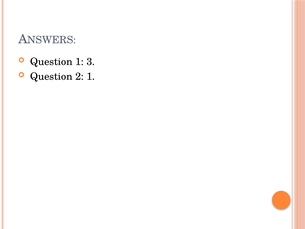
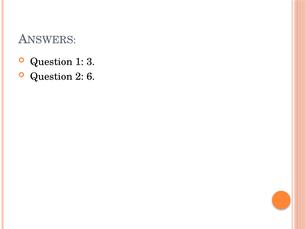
2 1: 1 -> 6 (91, 76)
